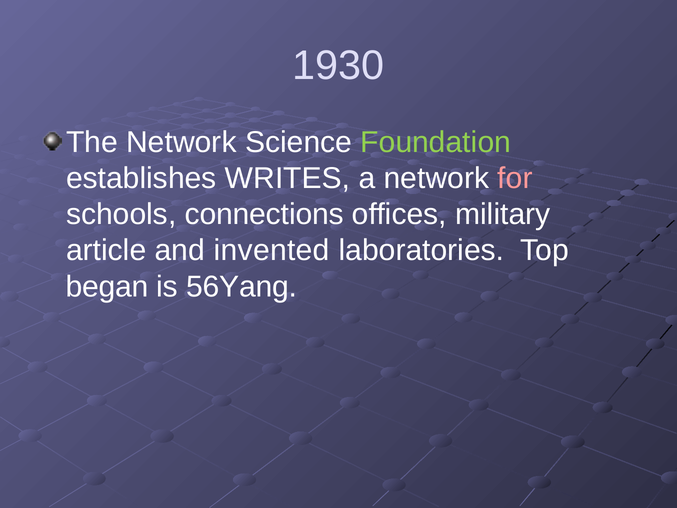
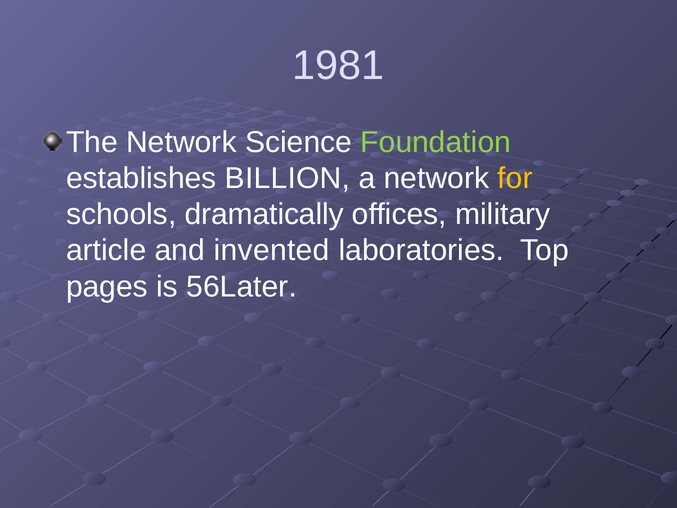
1930: 1930 -> 1981 (338, 66)
WRITES: WRITES -> BILLION (287, 178)
for colour: pink -> yellow (515, 178)
connections: connections -> dramatically (264, 214)
began: began -> pages (107, 286)
56Yang: 56Yang -> 56Later (242, 286)
